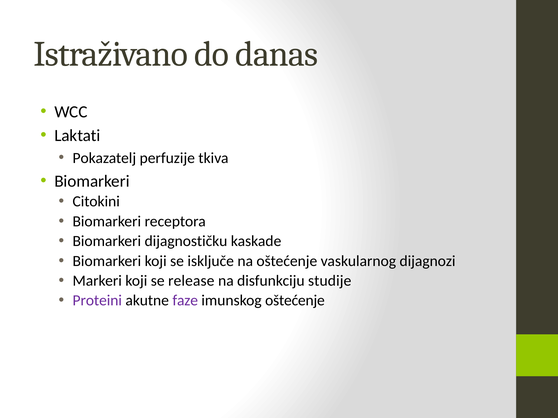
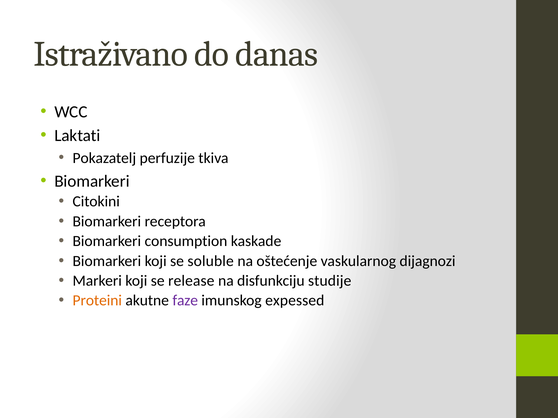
dijagnostičku: dijagnostičku -> consumption (186, 241)
isključe: isključe -> soluble (211, 261)
Proteini colour: purple -> orange (97, 301)
imunskog oštećenje: oštećenje -> expessed (295, 301)
